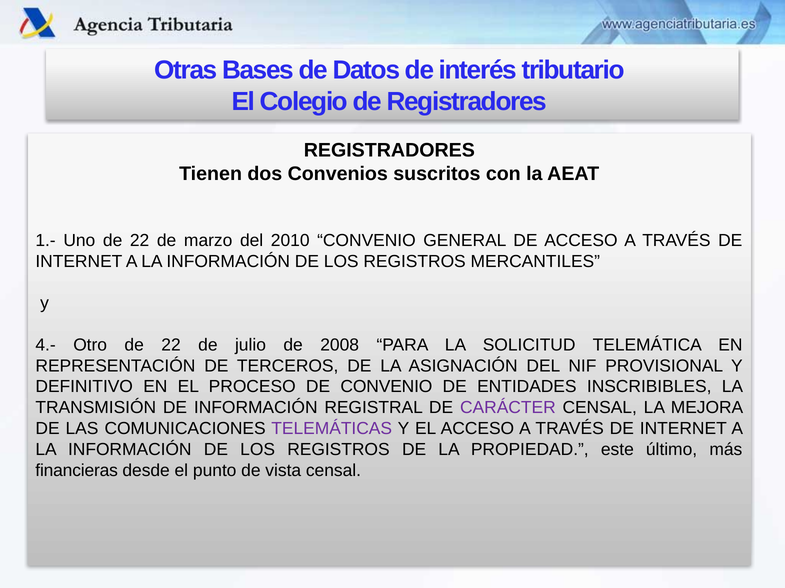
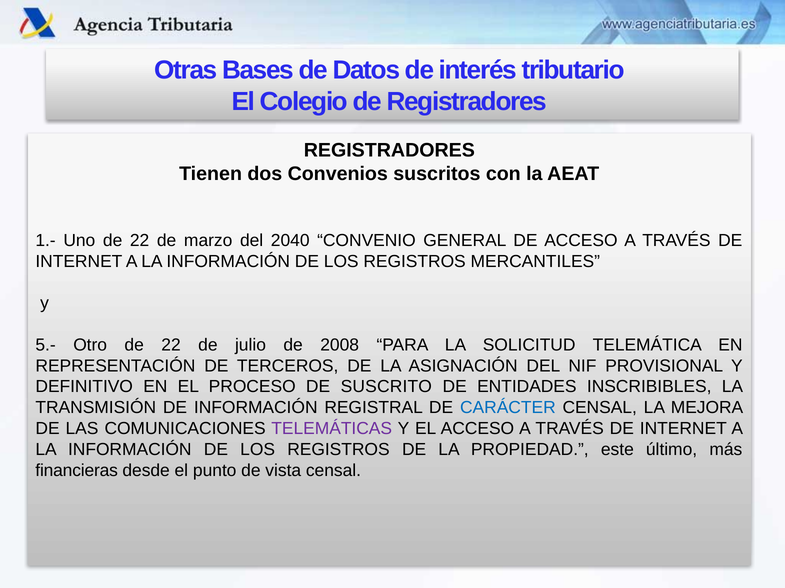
2010: 2010 -> 2040 (290, 241)
4.-: 4.- -> 5.- (46, 345)
DE CONVENIO: CONVENIO -> SUSCRITO (386, 387)
CARÁCTER colour: purple -> blue (508, 408)
